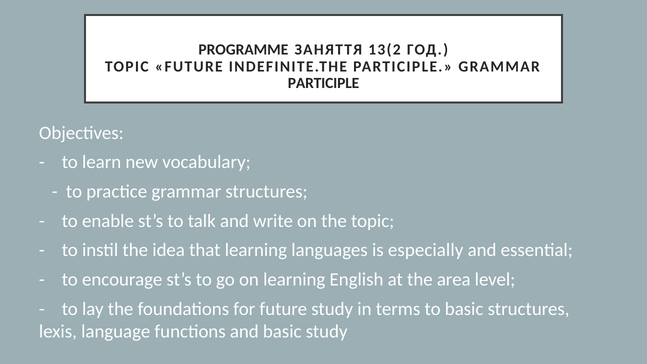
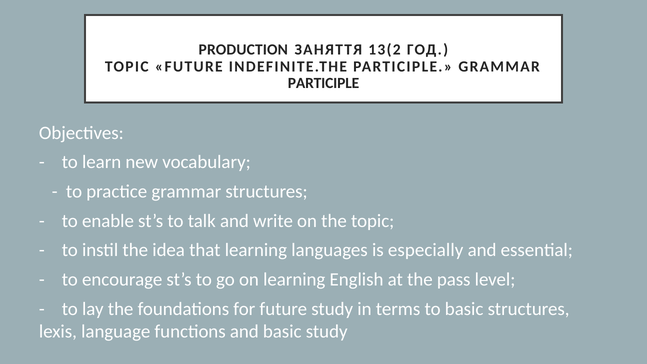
PROGRAMME: PROGRAMME -> PRODUCTION (243, 50)
area: area -> pass (454, 280)
